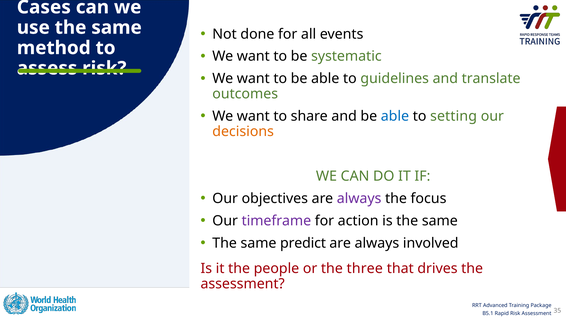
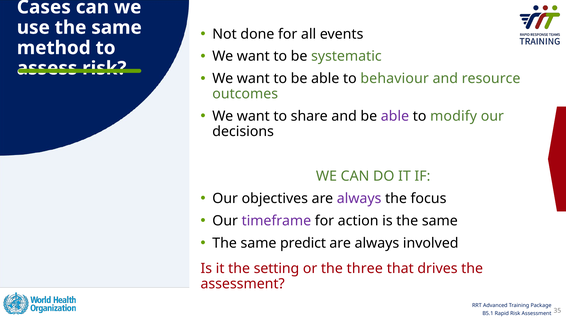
guidelines: guidelines -> behaviour (395, 79)
translate: translate -> resource (491, 79)
able colour: blue -> purple (395, 116)
setting: setting -> modify (454, 116)
decisions colour: orange -> black (243, 132)
people: people -> setting (276, 269)
